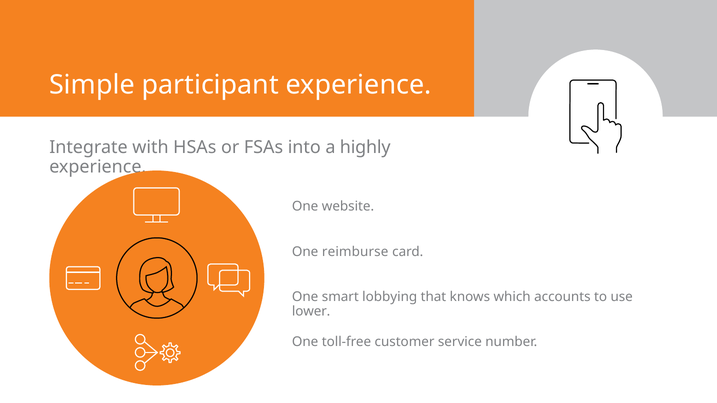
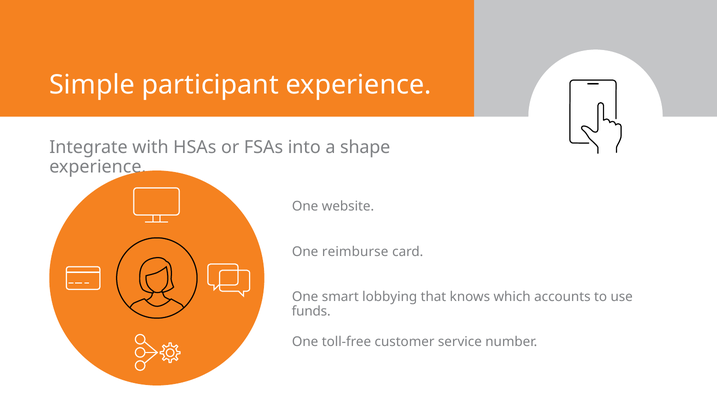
highly: highly -> shape (365, 148)
lower: lower -> funds (311, 312)
